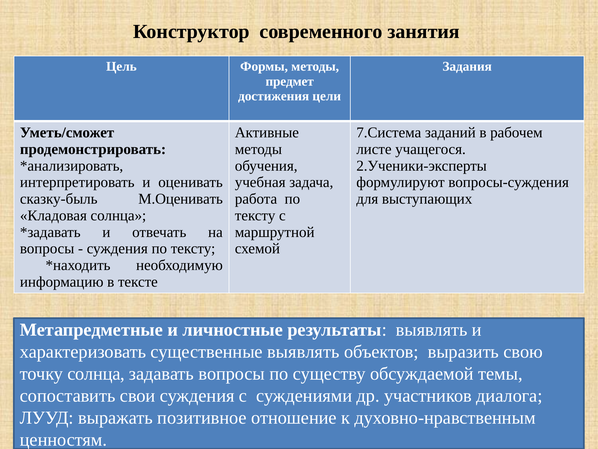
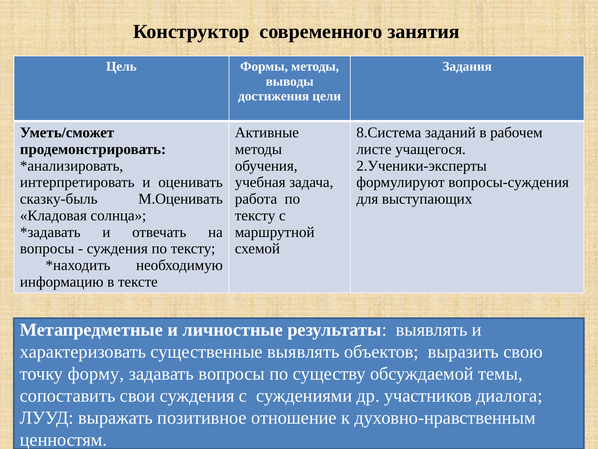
предмет: предмет -> выводы (290, 81)
7.Система: 7.Система -> 8.Система (389, 133)
точку солнца: солнца -> форму (96, 373)
